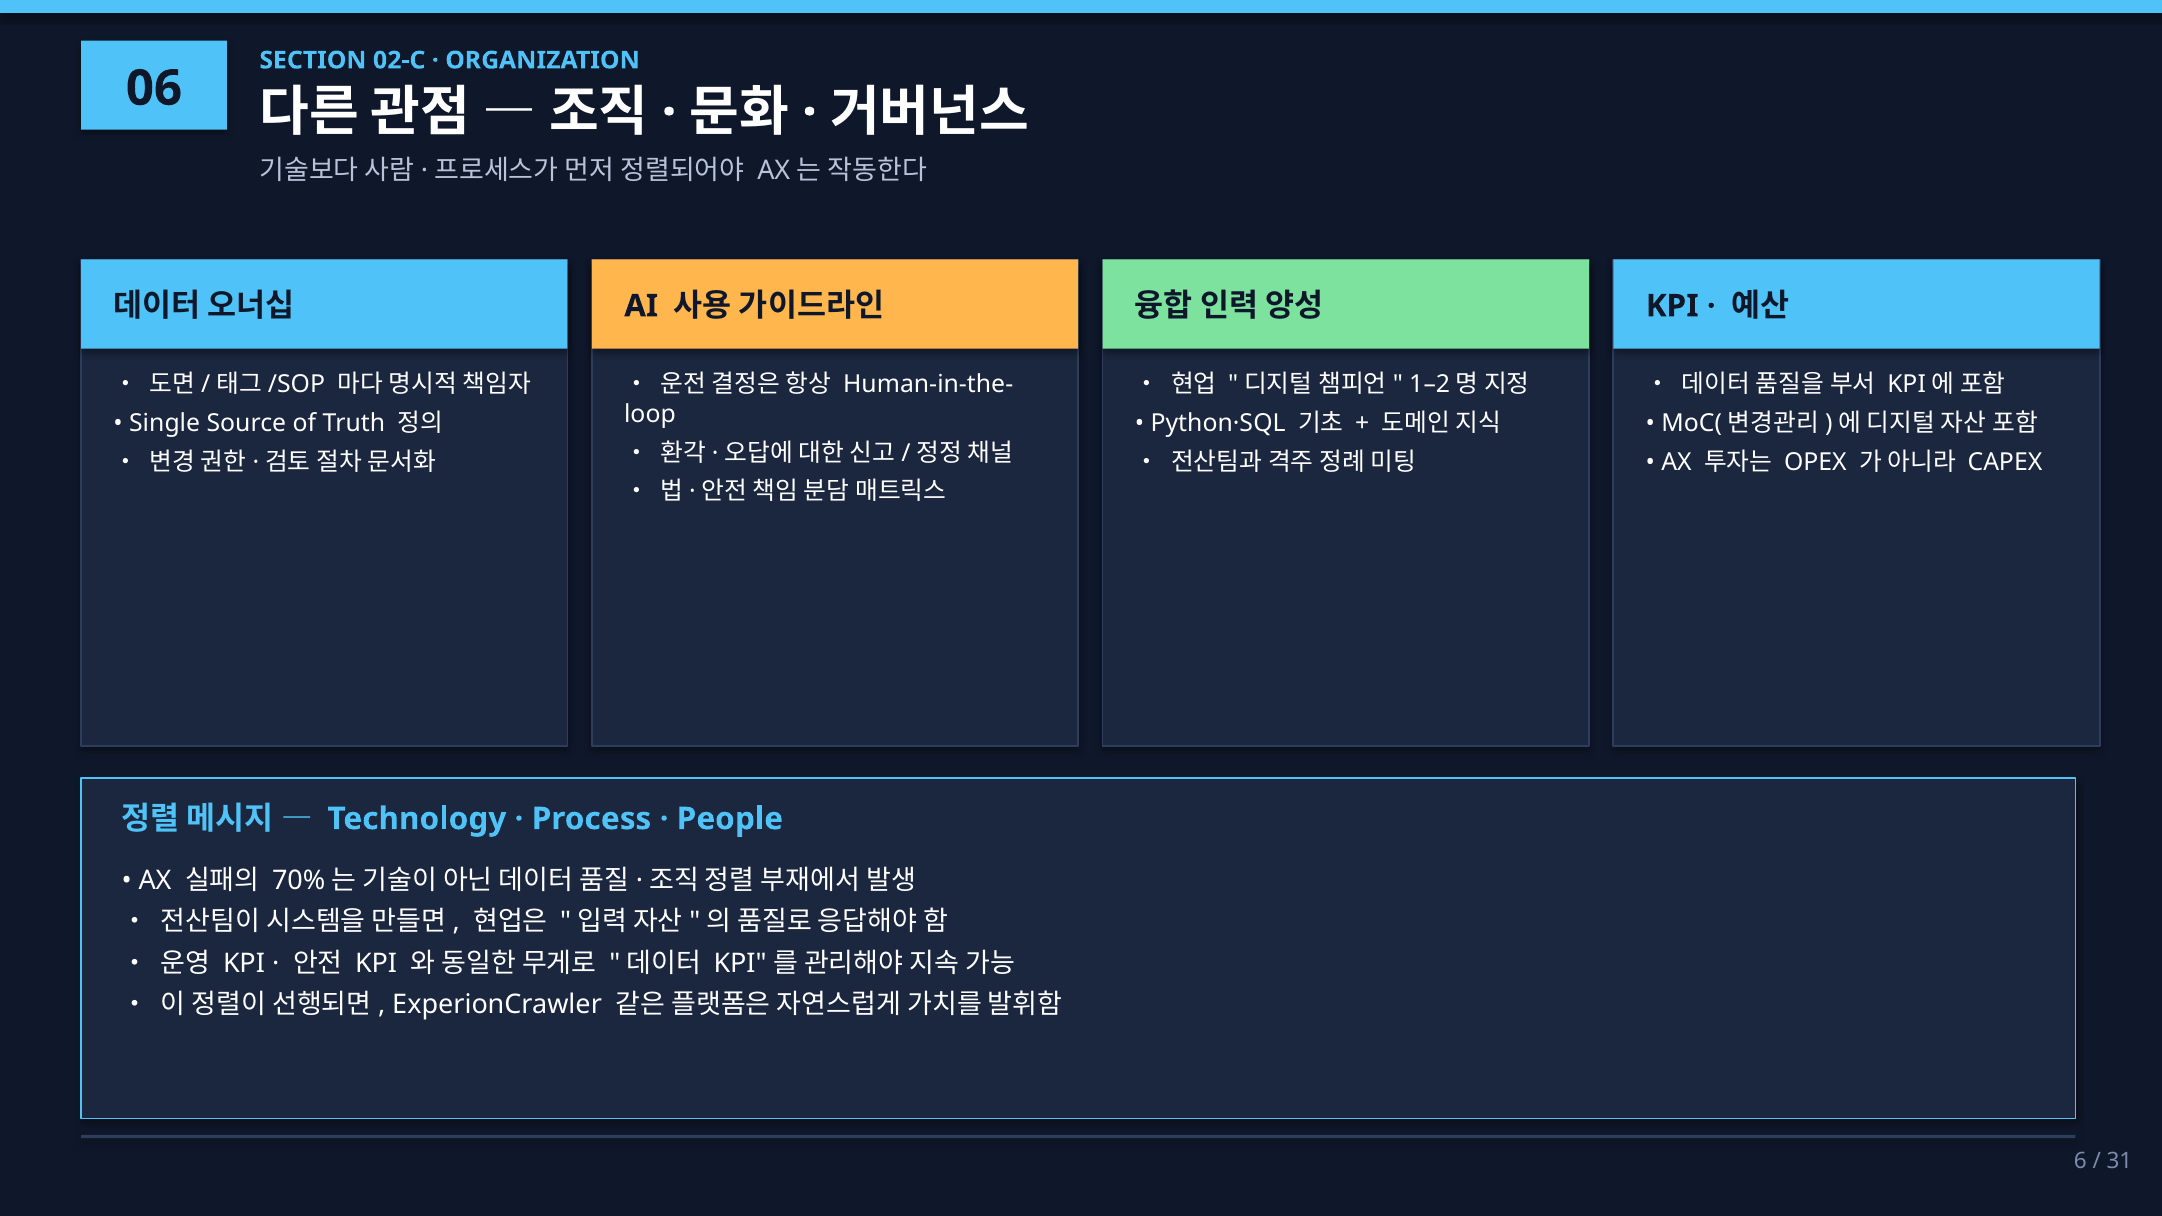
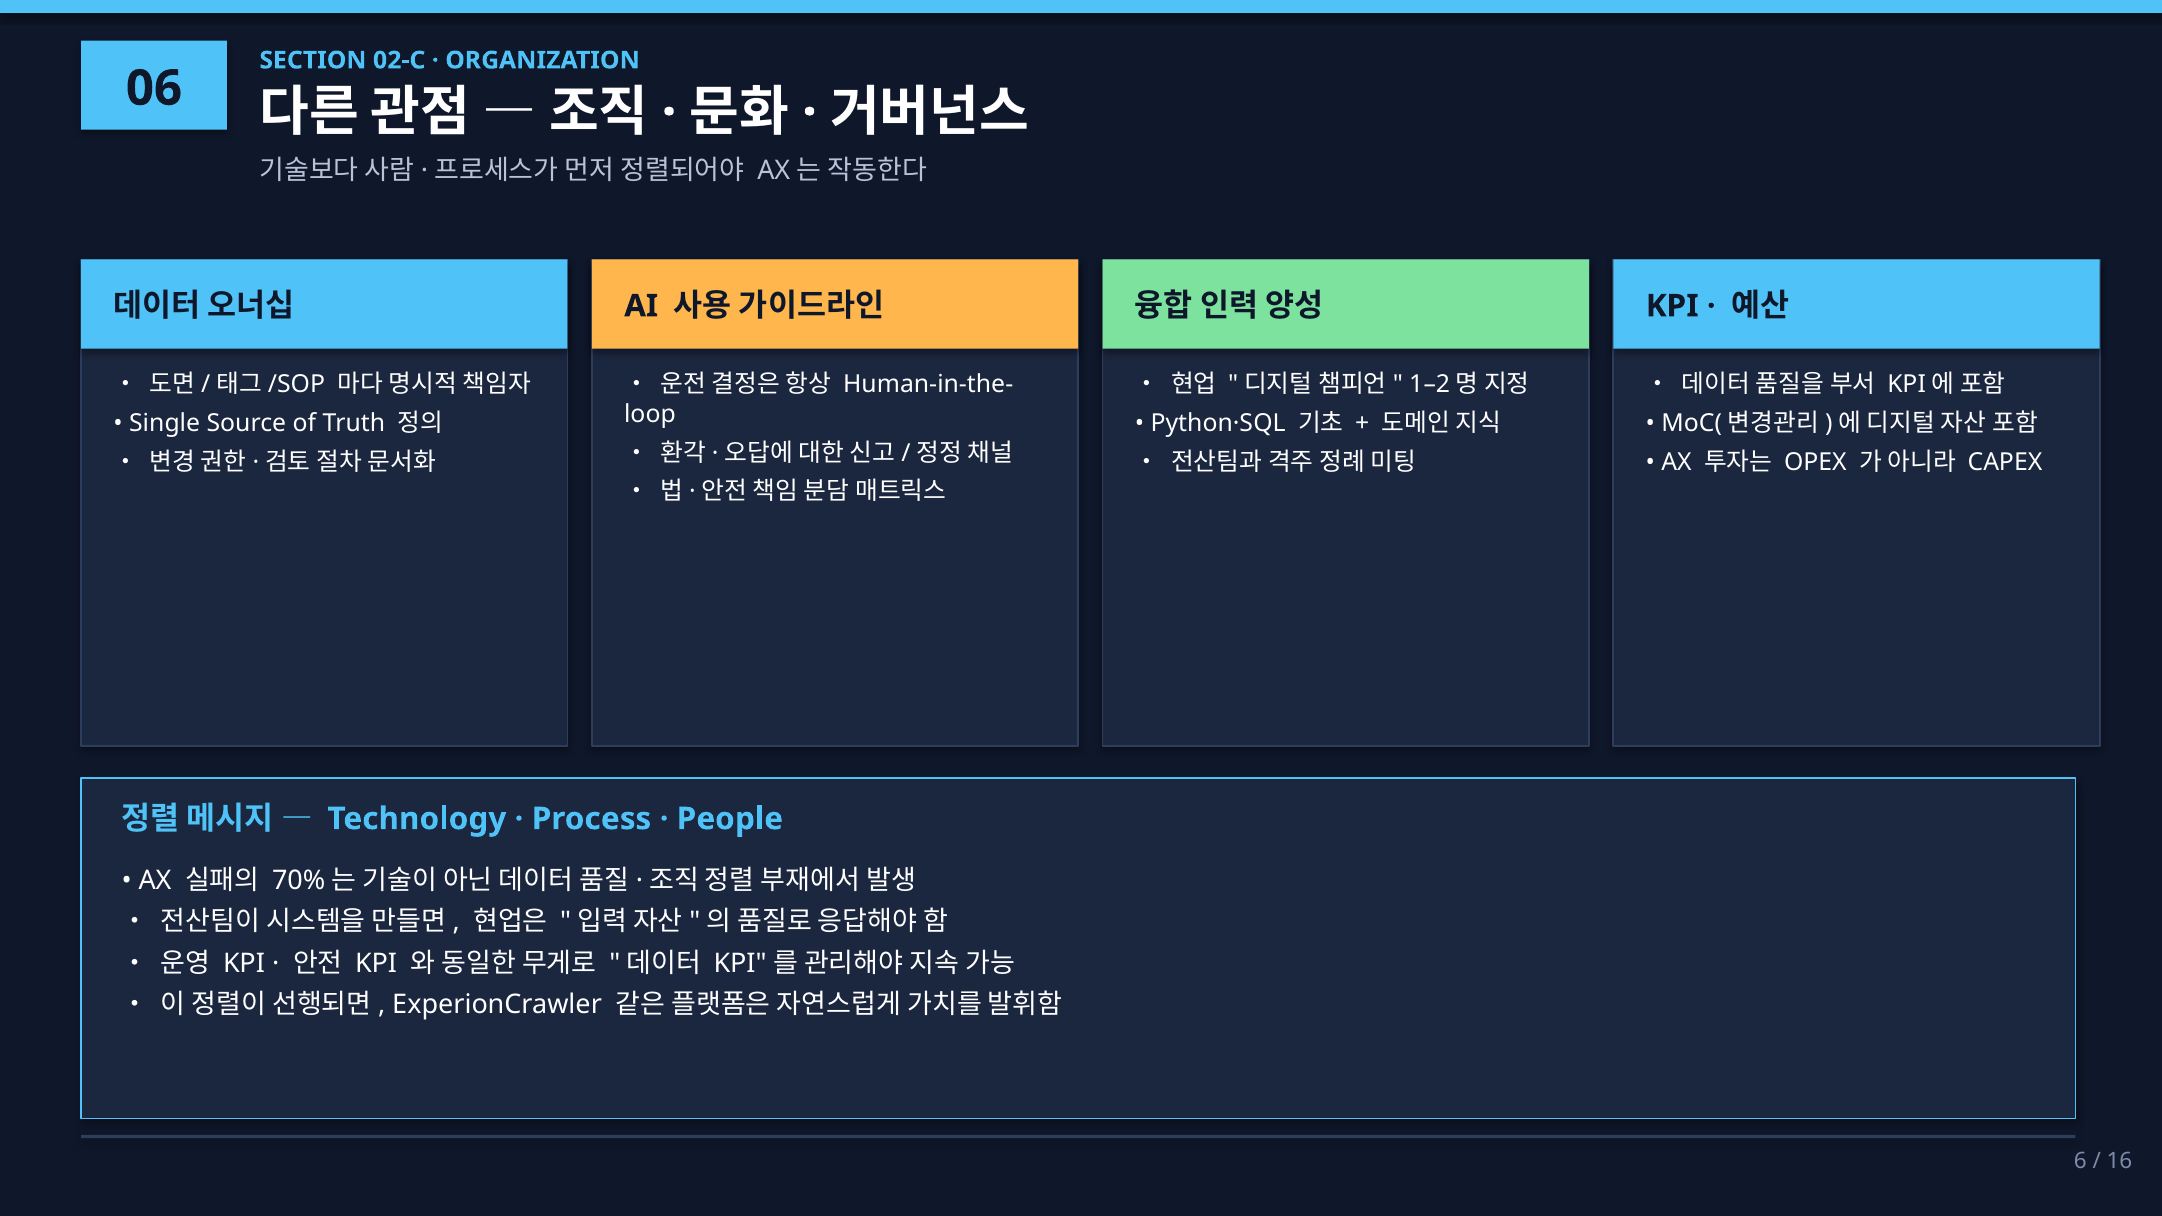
31: 31 -> 16 (2119, 1161)
